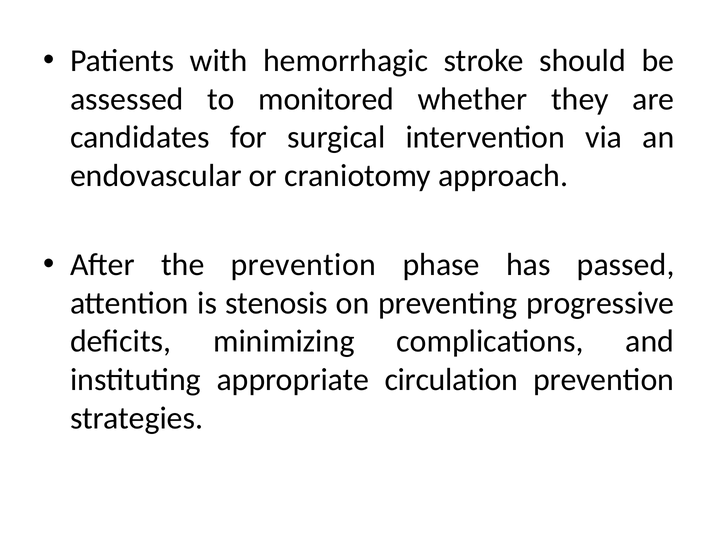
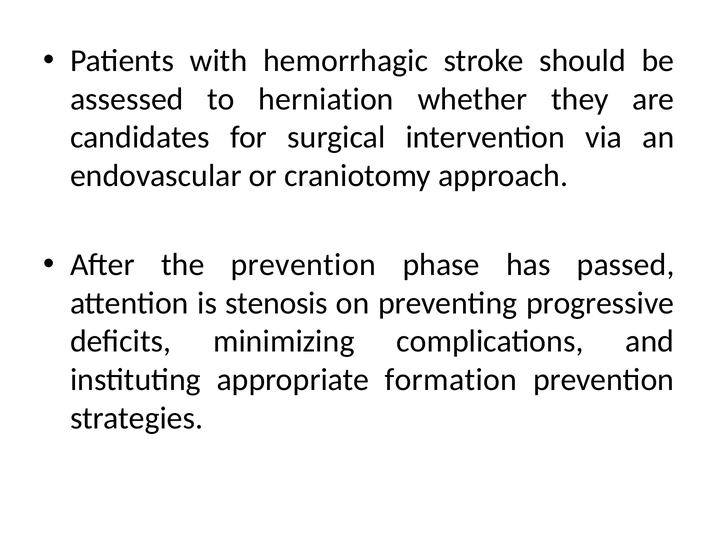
monitored: monitored -> herniation (326, 99)
circulation: circulation -> formation (451, 380)
